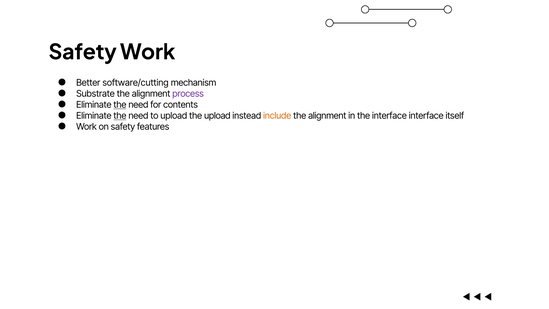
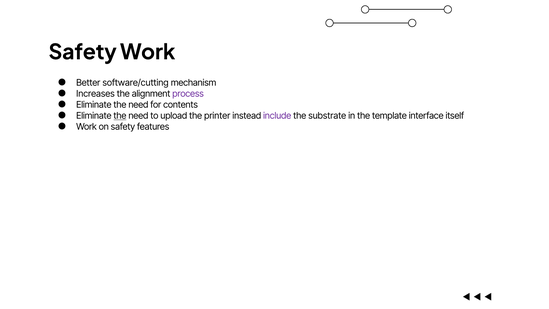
Substrate: Substrate -> Increases (95, 94)
the underline: present -> none (120, 105)
the upload: upload -> printer (217, 116)
include colour: orange -> purple (277, 116)
alignment: alignment -> substrate (327, 116)
the interface: interface -> template (389, 116)
